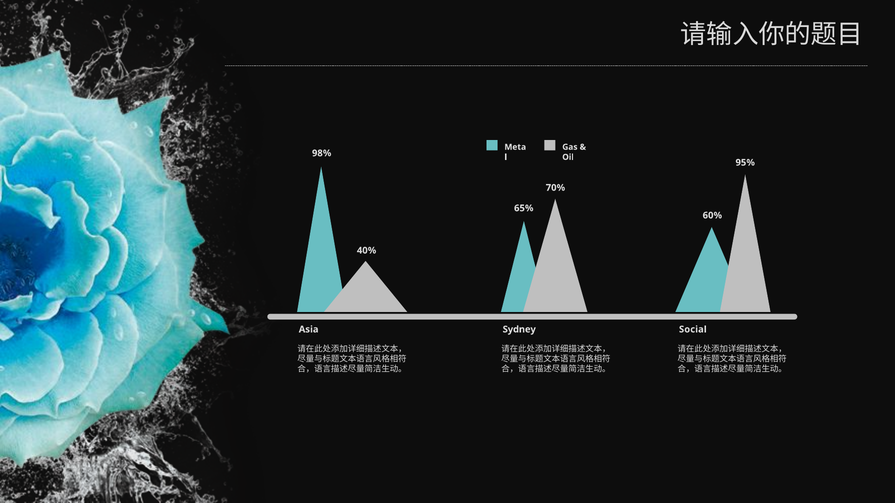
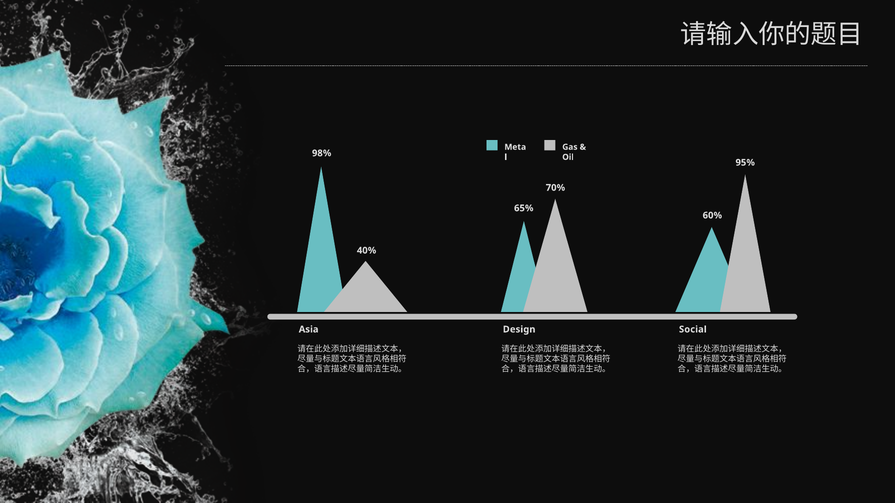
Sydney: Sydney -> Design (519, 330)
